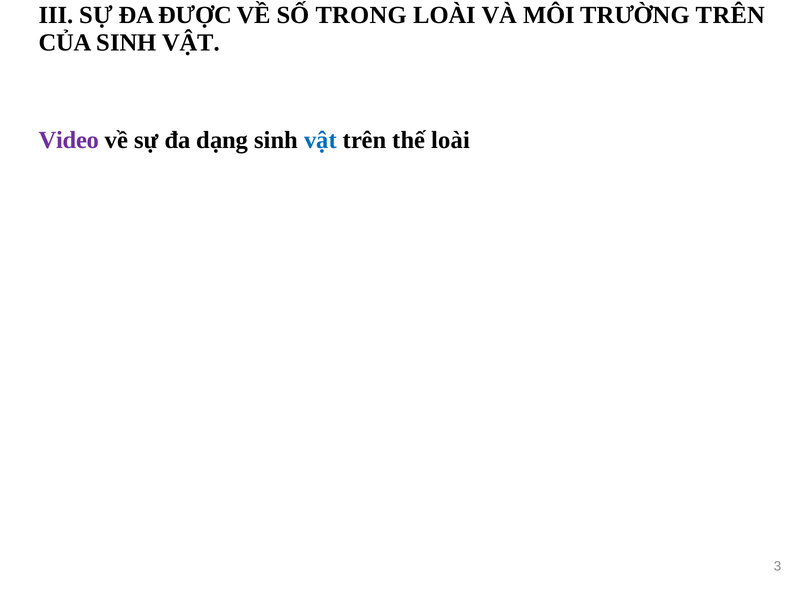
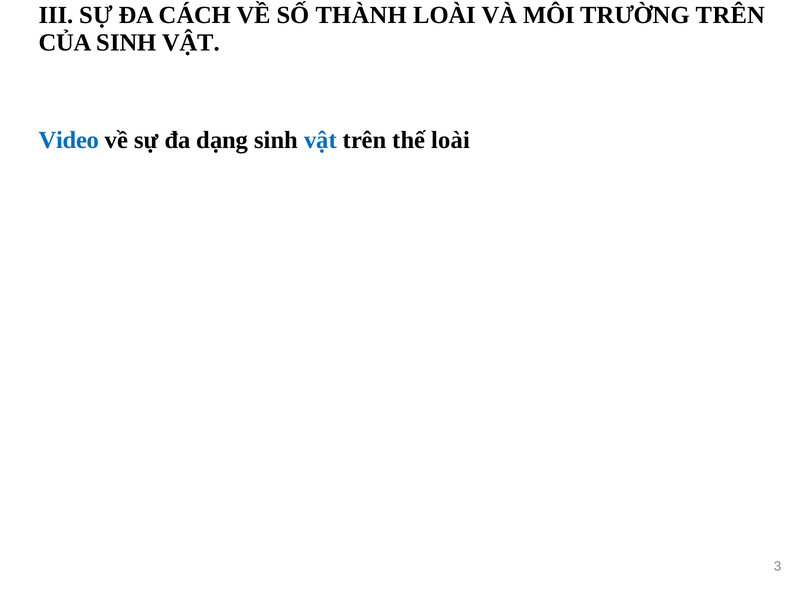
ĐƯỢC: ĐƯỢC -> CÁCH (195, 15)
TRONG: TRONG -> THÀNH (361, 15)
Video colour: purple -> blue (69, 140)
